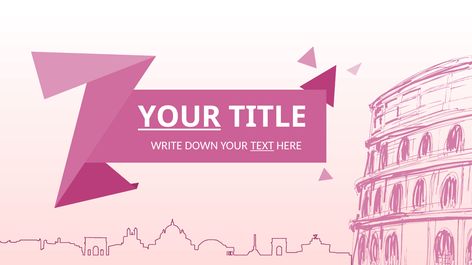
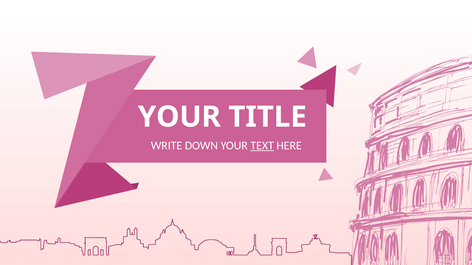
YOUR underline: present -> none (179, 117)
